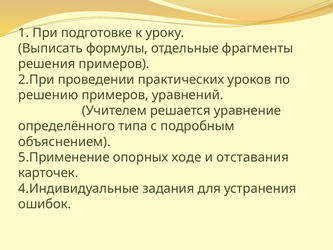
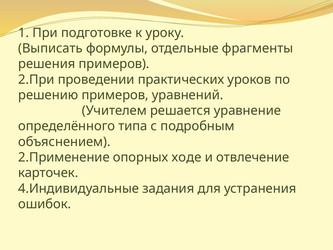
5.Применение: 5.Применение -> 2.Применение (64, 157)
отставания: отставания -> отвлечение (253, 157)
